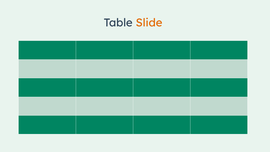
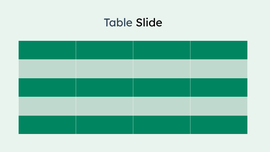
Slide colour: orange -> black (149, 23)
